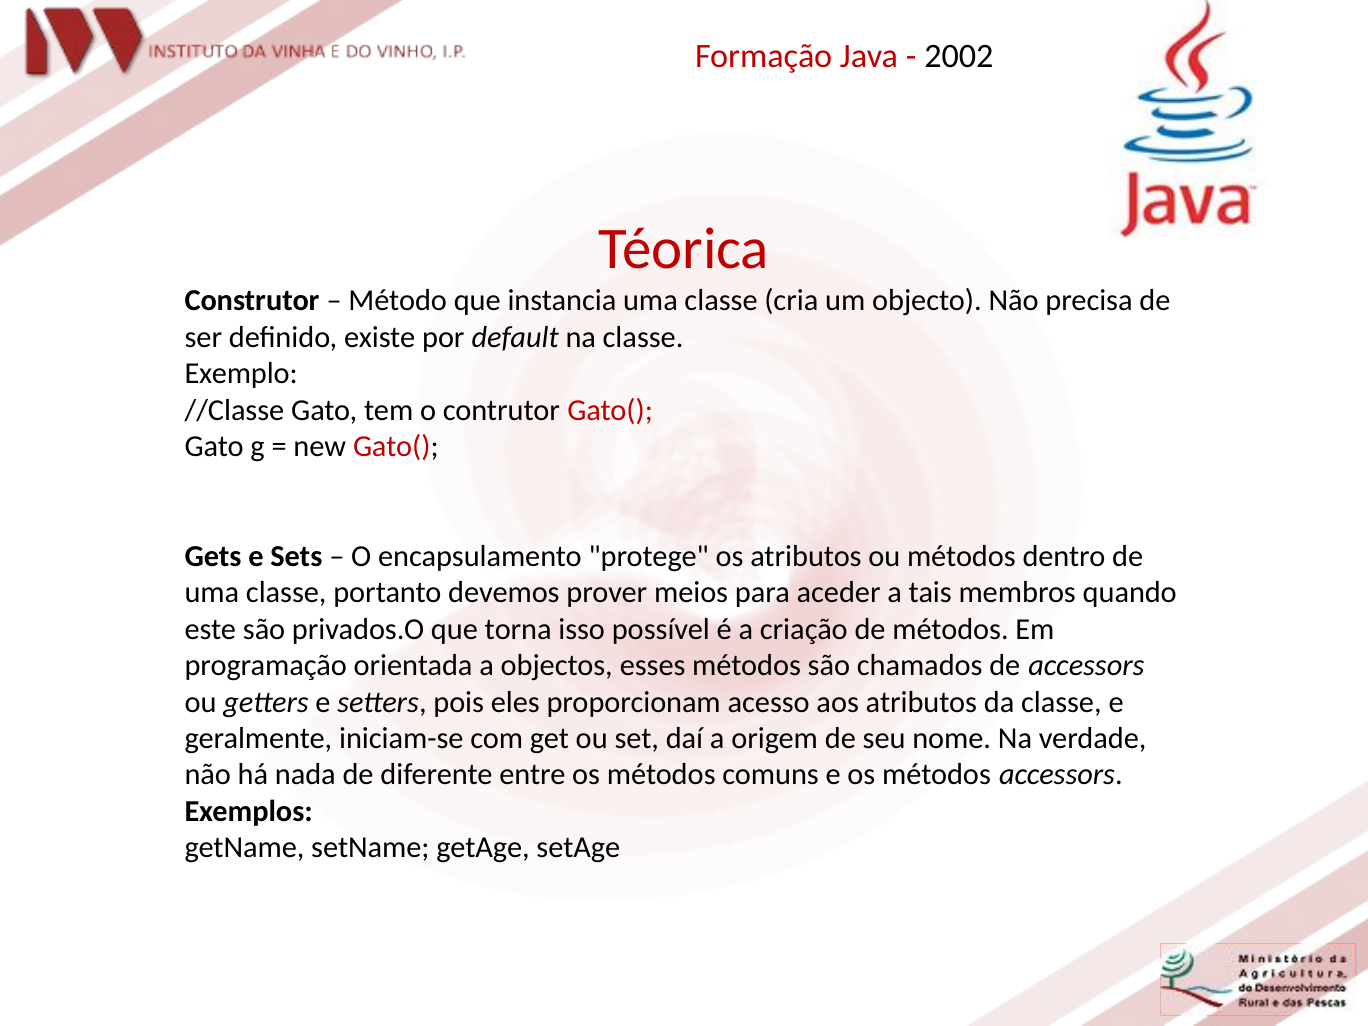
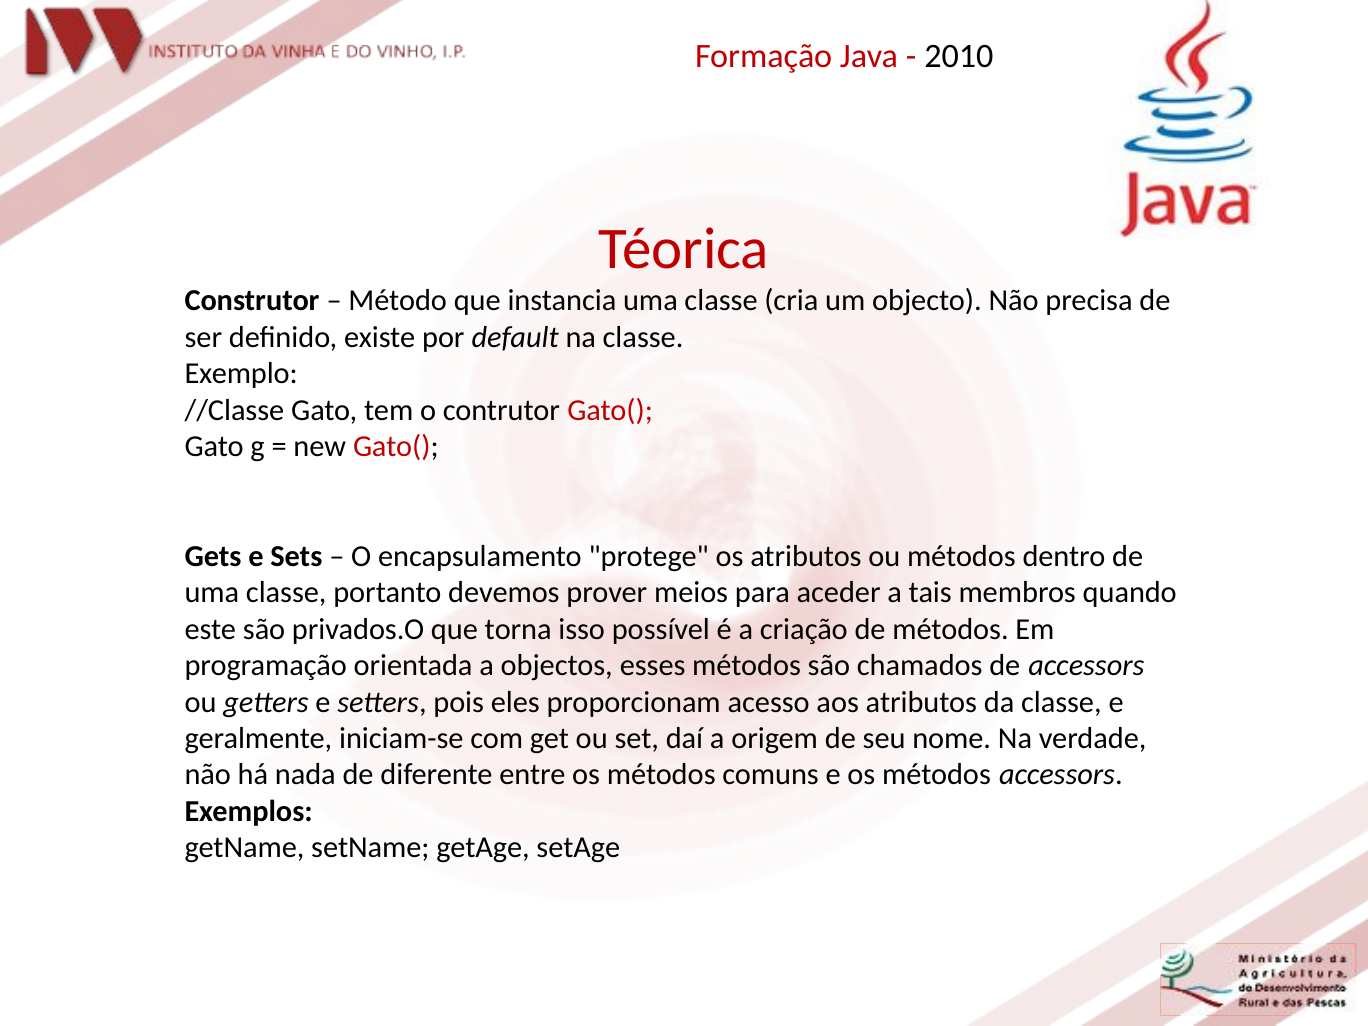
2002: 2002 -> 2010 (959, 56)
